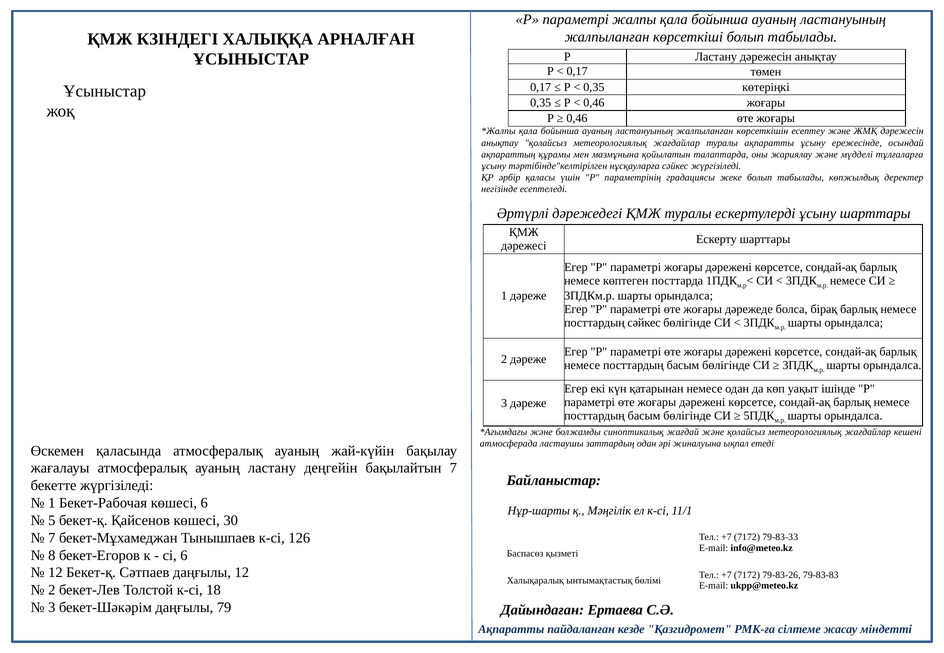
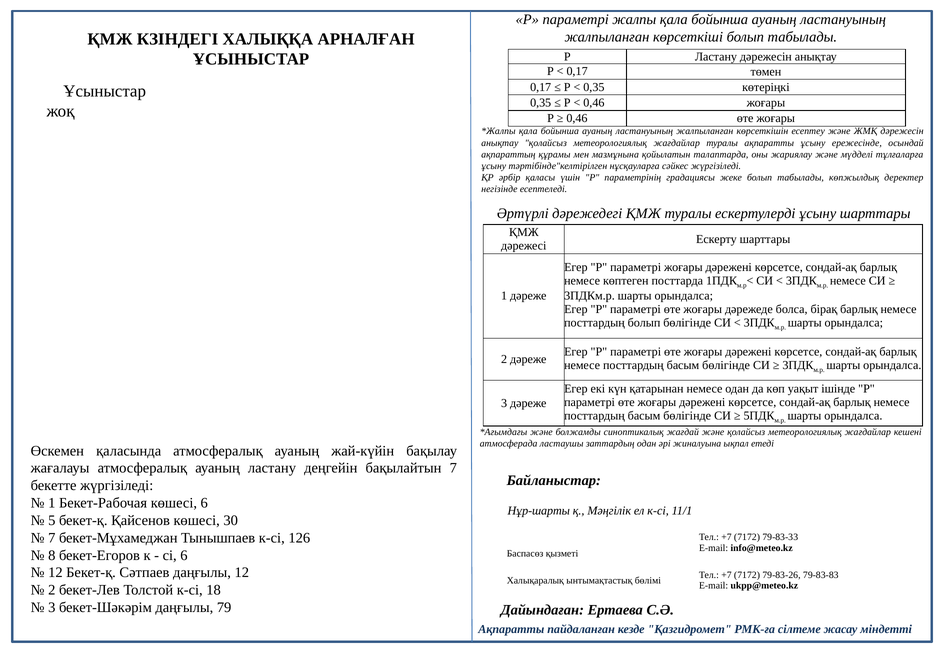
посттардың сәйкес: сәйкес -> болып (644, 323)
